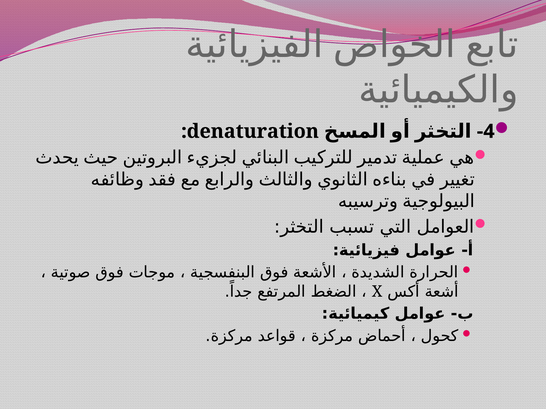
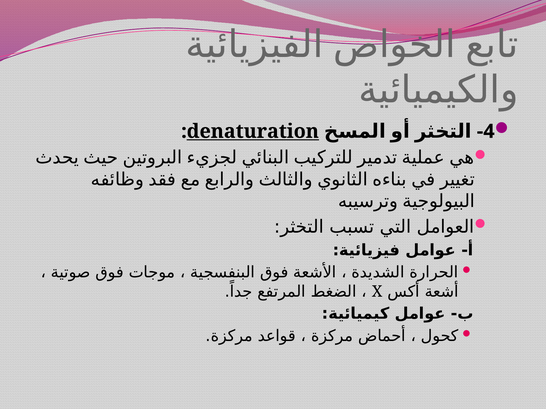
denaturation underline: none -> present (253, 131)
